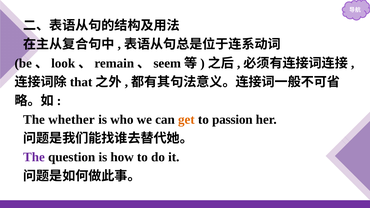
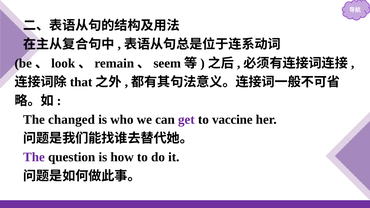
whether: whether -> changed (72, 120)
get colour: orange -> purple (186, 120)
passion: passion -> vaccine (232, 120)
